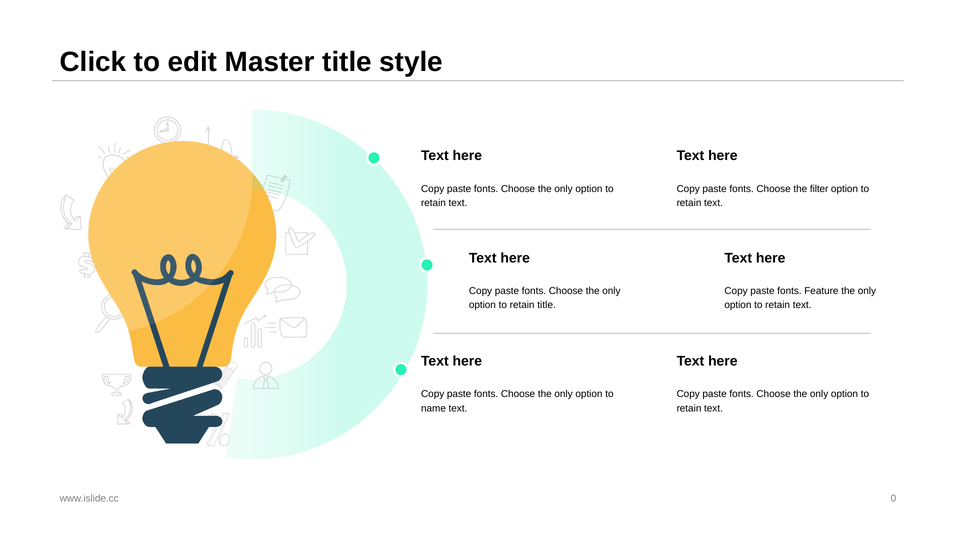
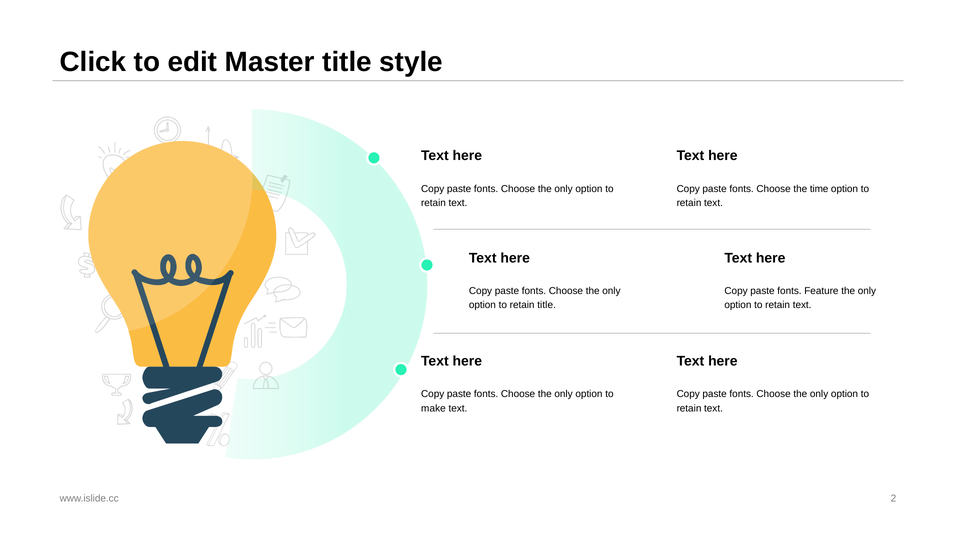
filter: filter -> time (819, 189)
name: name -> make (433, 408)
0: 0 -> 2 (893, 498)
